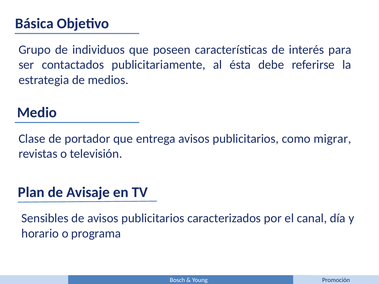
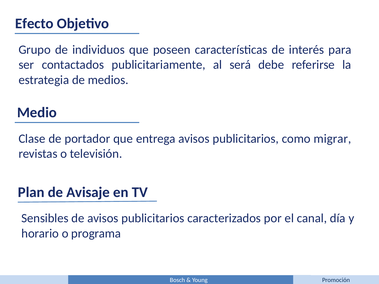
Básica: Básica -> Efecto (34, 24)
ésta: ésta -> será (240, 65)
